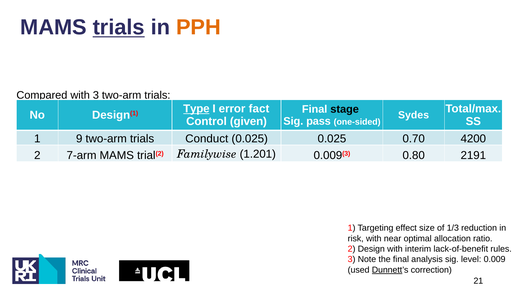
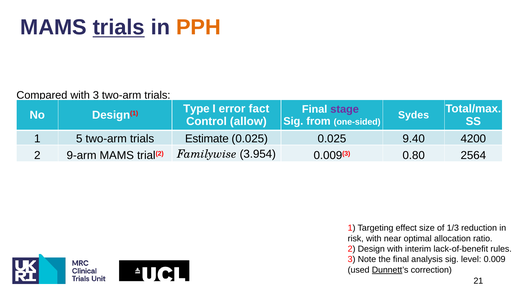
Type underline: present -> none (196, 109)
stage colour: black -> purple (345, 109)
given: given -> allow (248, 122)
pass: pass -> from (318, 121)
9: 9 -> 5 (79, 139)
Conduct: Conduct -> Estimate (207, 139)
0.70: 0.70 -> 9.40 (414, 139)
7-arm: 7-arm -> 9-arm (82, 156)
1.201: 1.201 -> 3.954 (258, 154)
2191: 2191 -> 2564 (473, 156)
